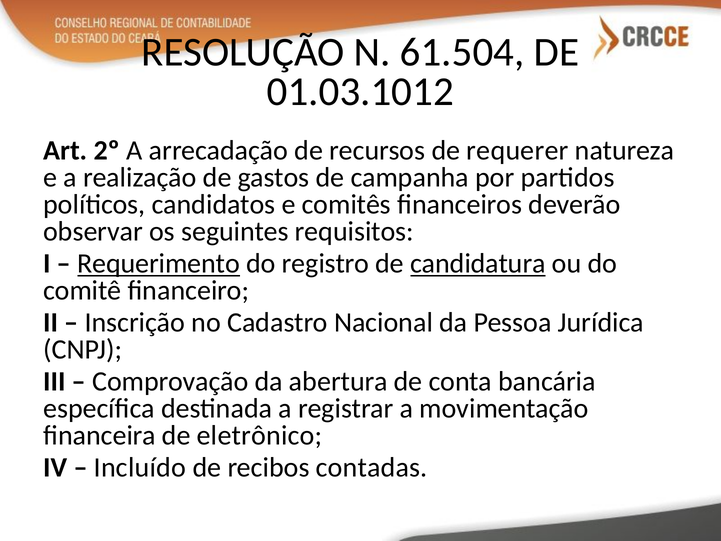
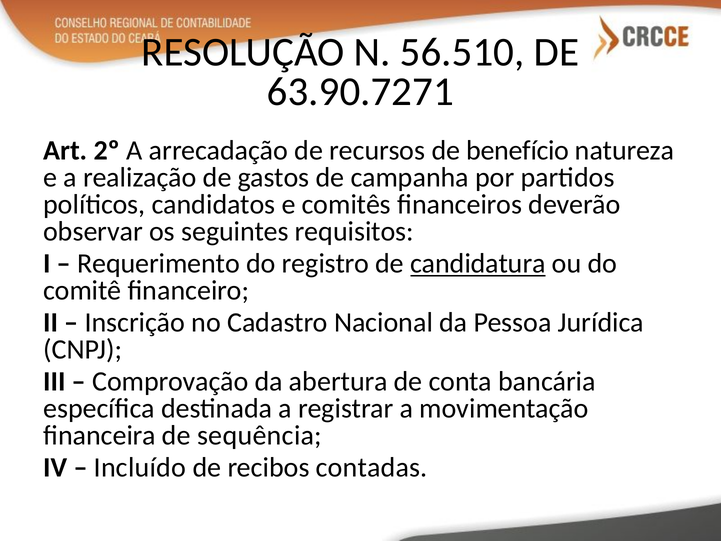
61.504: 61.504 -> 56.510 (462, 52)
01.03.1012: 01.03.1012 -> 63.90.7271 (360, 91)
requerer: requerer -> benefício (518, 151)
Requerimento underline: present -> none (159, 263)
eletrônico: eletrônico -> sequência (260, 435)
